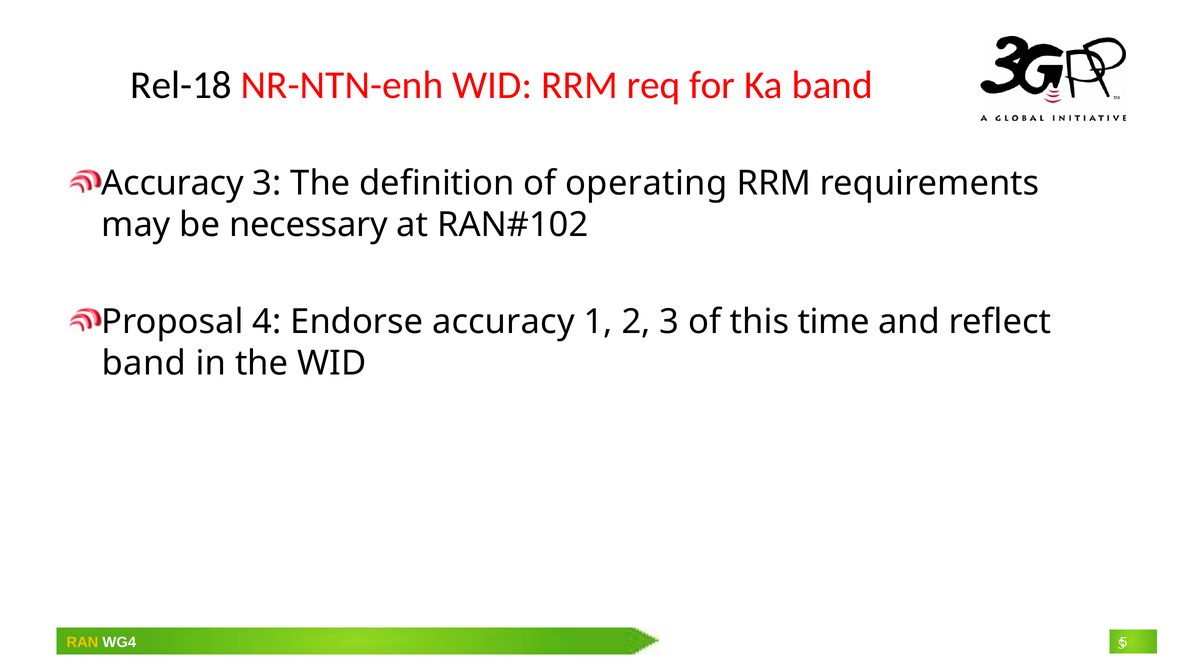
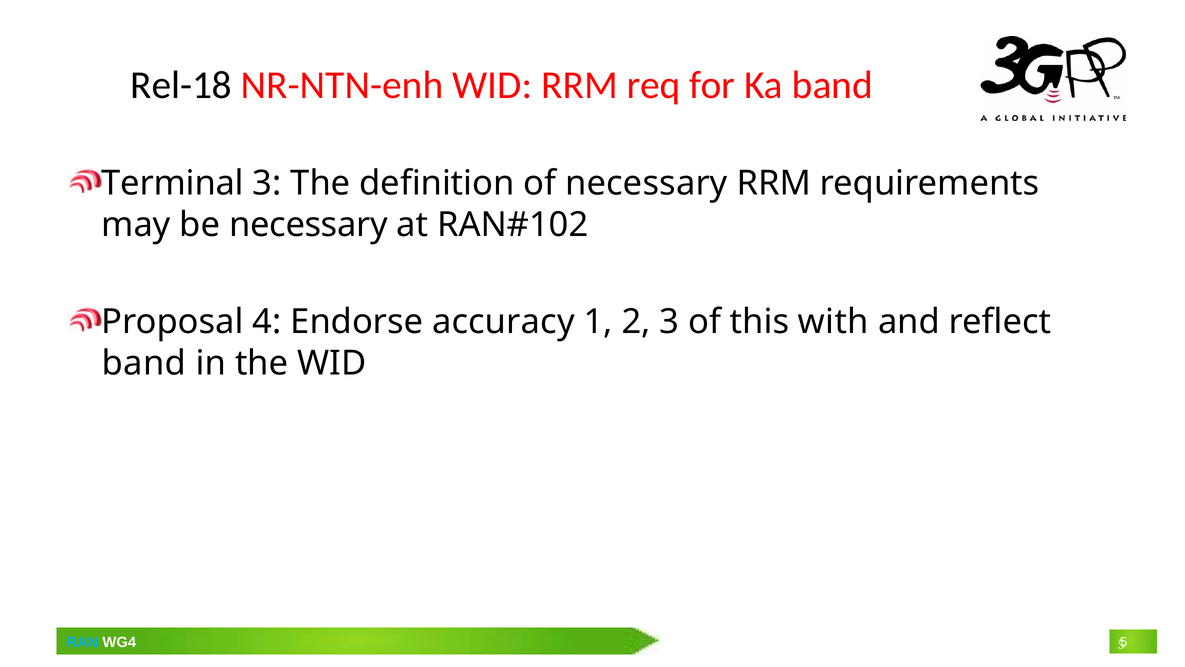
Accuracy: Accuracy -> Terminal (173, 183)
of operating: operating -> necessary (646, 183)
time: time -> with (833, 321)
RAN colour: yellow -> light blue (82, 642)
